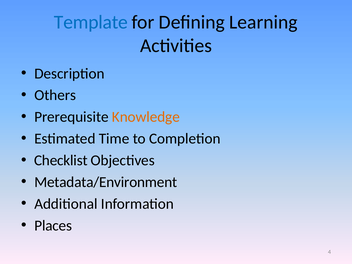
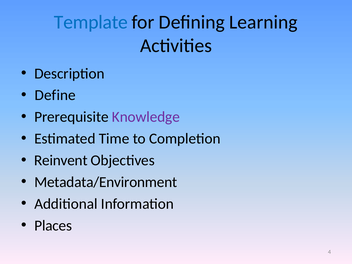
Others: Others -> Define (55, 95)
Knowledge colour: orange -> purple (146, 117)
Checklist: Checklist -> Reinvent (61, 160)
